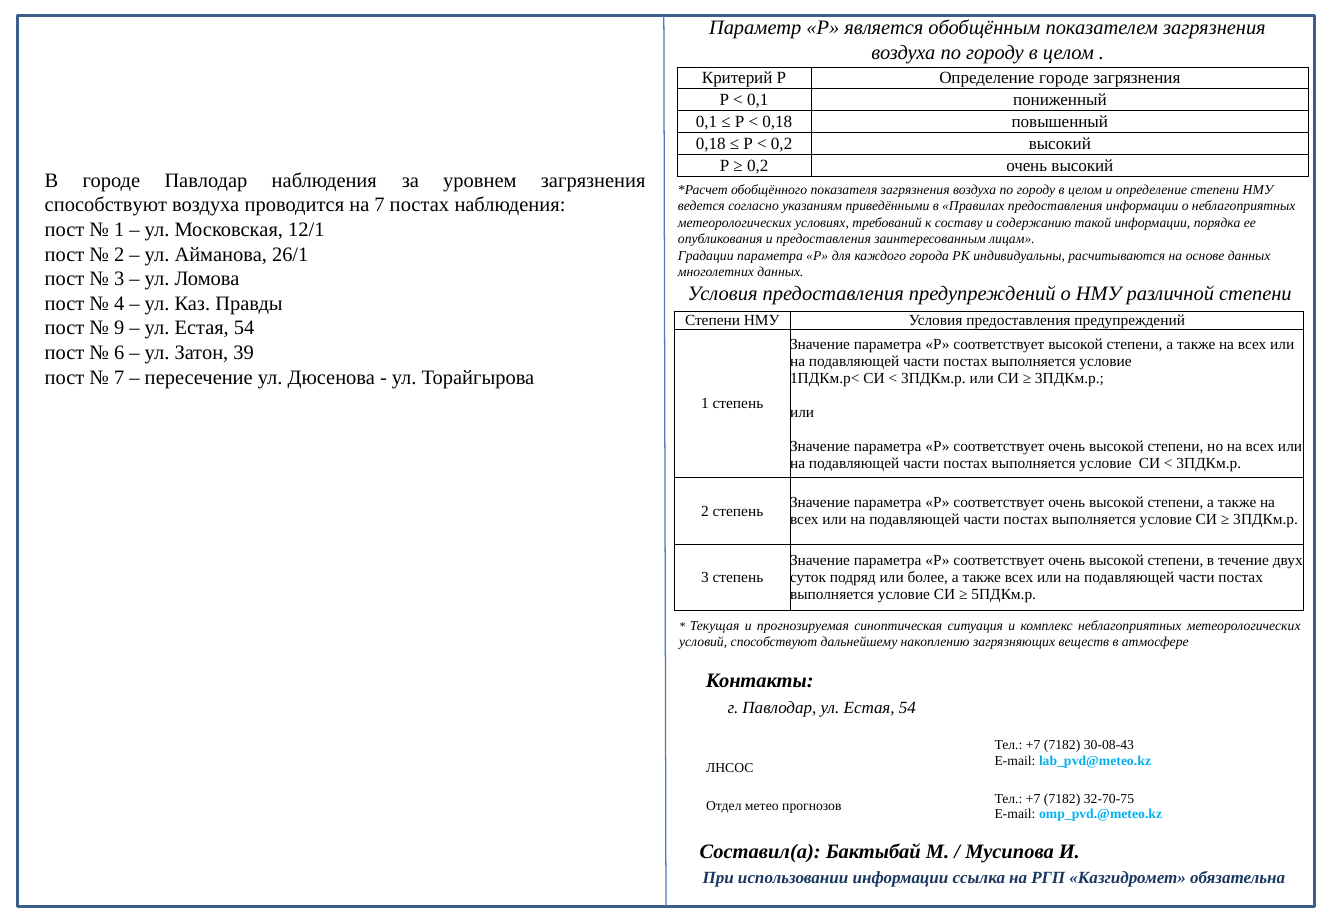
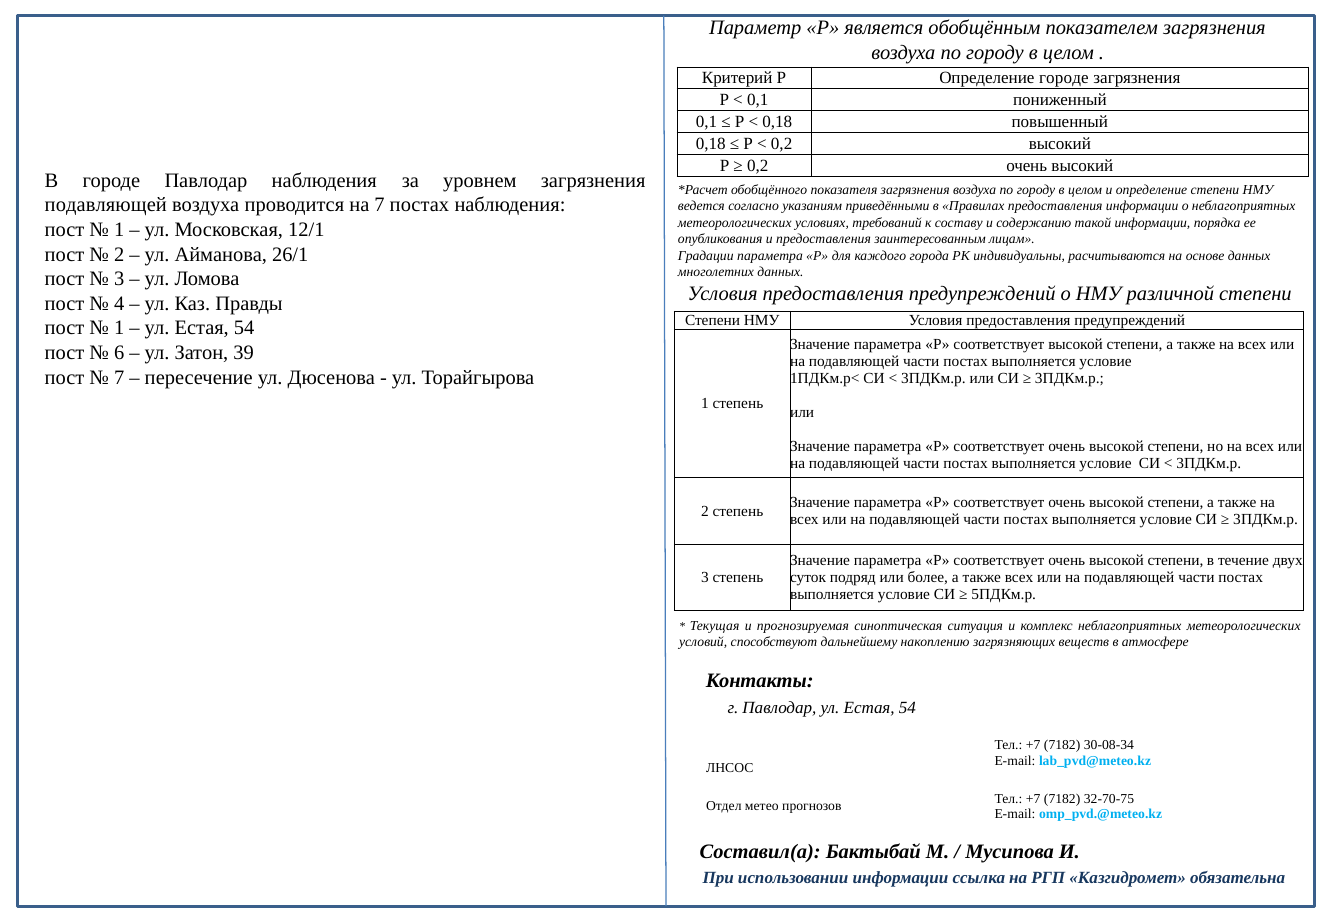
способствуют: способствуют -> подавляющей (106, 205)
9: 9 -> 1 (119, 328)
30-08-43: 30-08-43 -> 30-08-34 (1109, 746)
